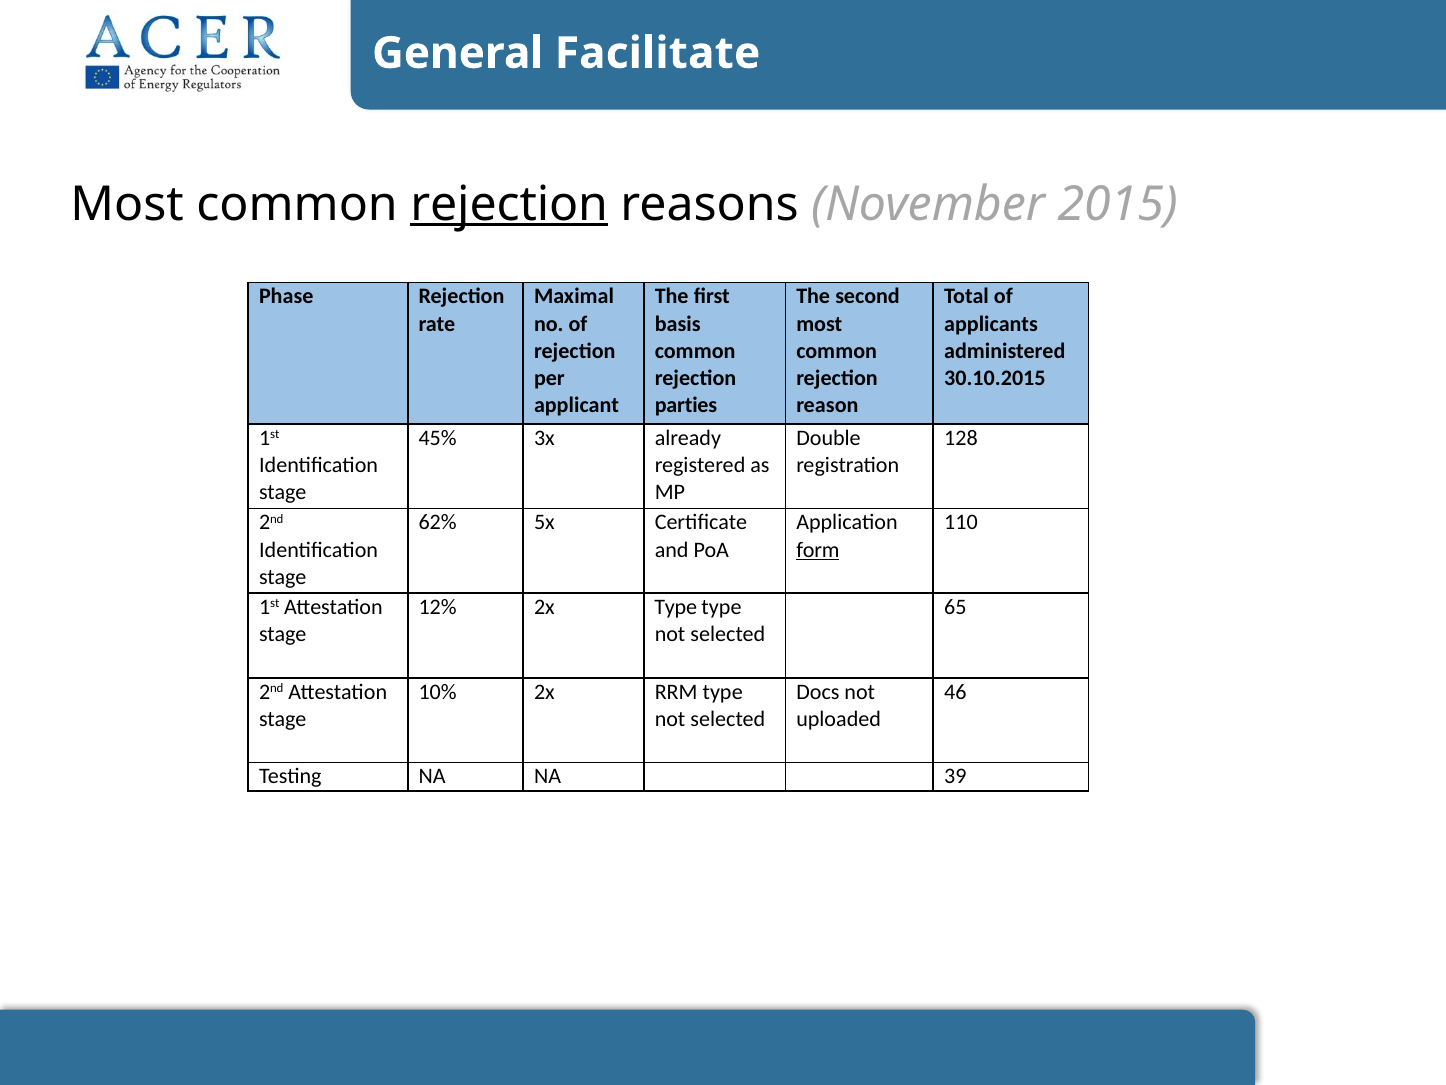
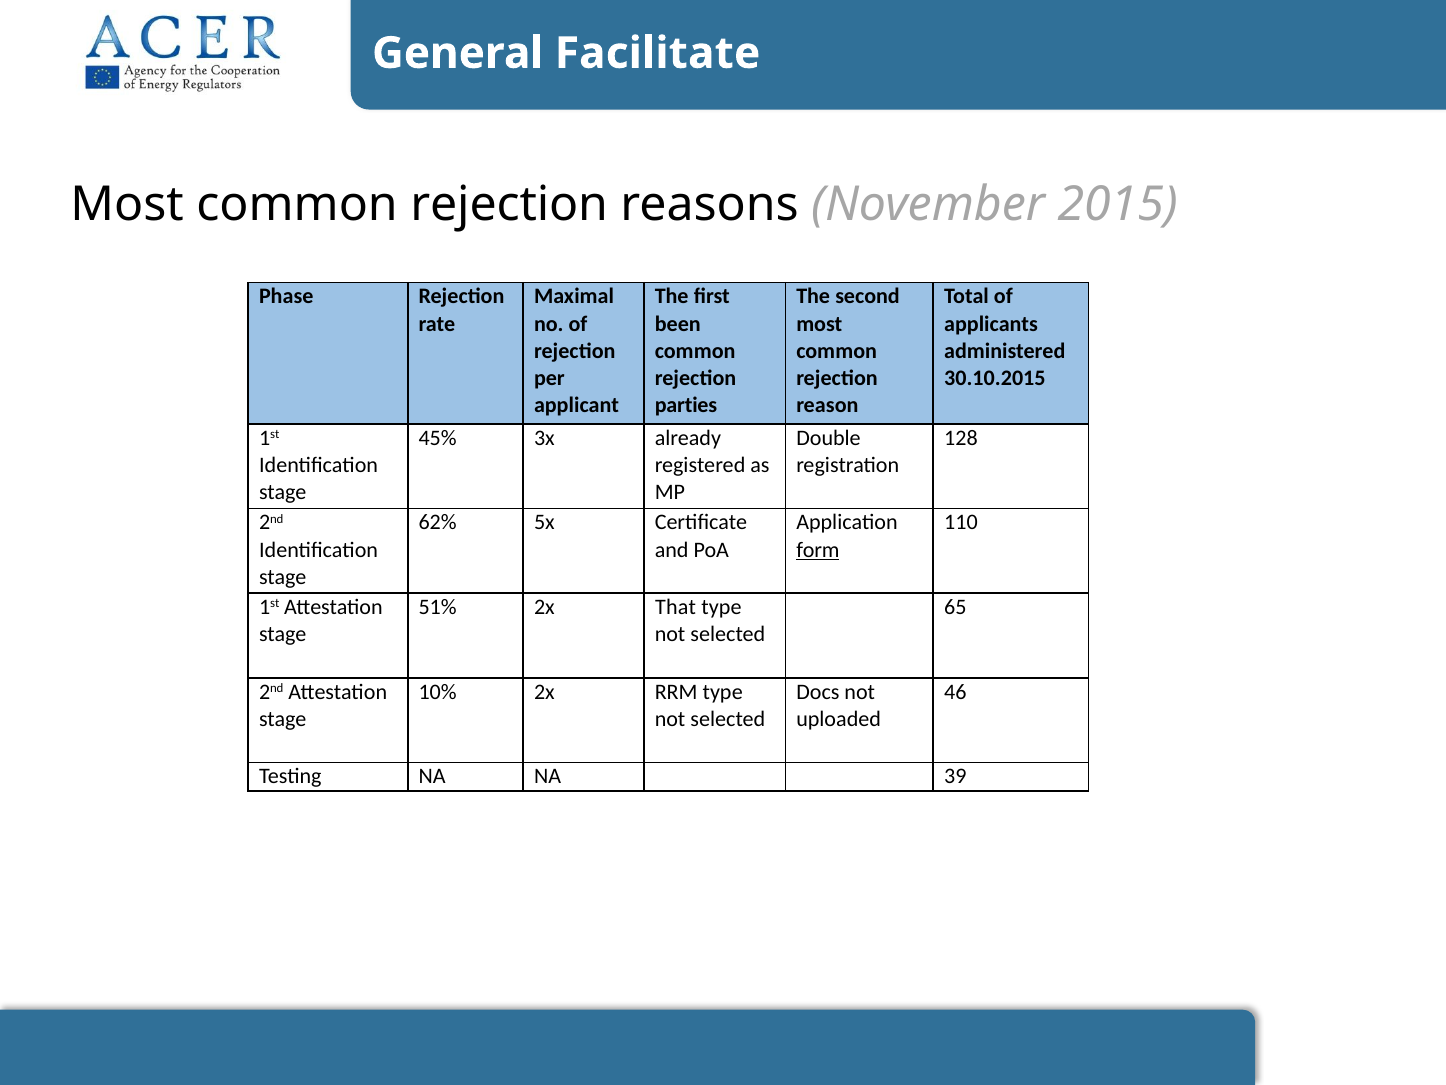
rejection underline: present -> none (509, 204)
basis: basis -> been (678, 324)
12%: 12% -> 51% (438, 607)
2x Type: Type -> That (676, 607)
